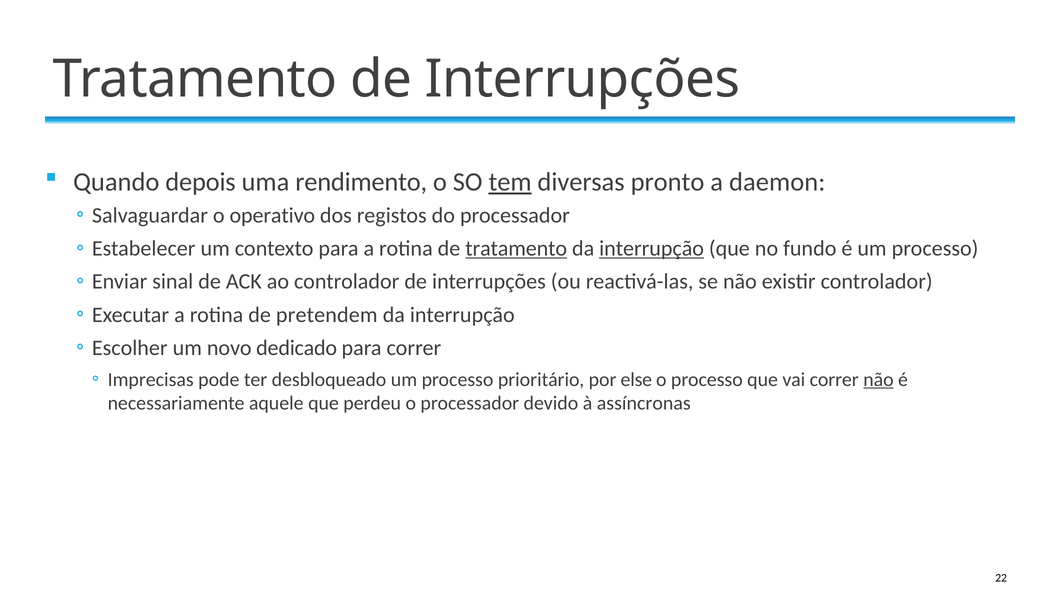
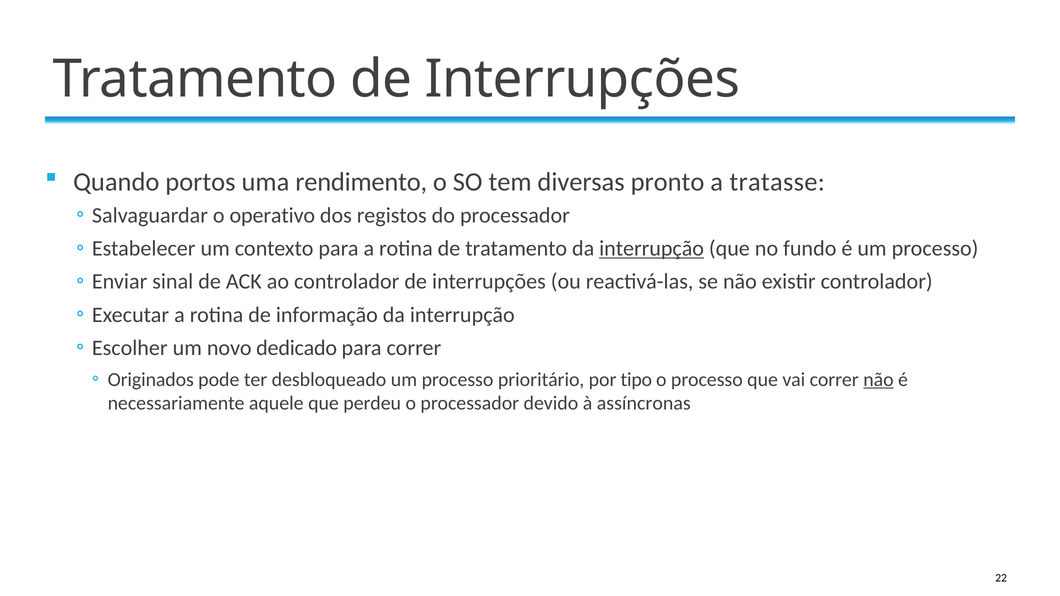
depois: depois -> portos (200, 182)
tem underline: present -> none (510, 182)
daemon: daemon -> tratasse (777, 182)
tratamento underline: present -> none (516, 249)
pretendem: pretendem -> informação (327, 315)
Imprecisas: Imprecisas -> Originados (151, 380)
else: else -> tipo (636, 380)
